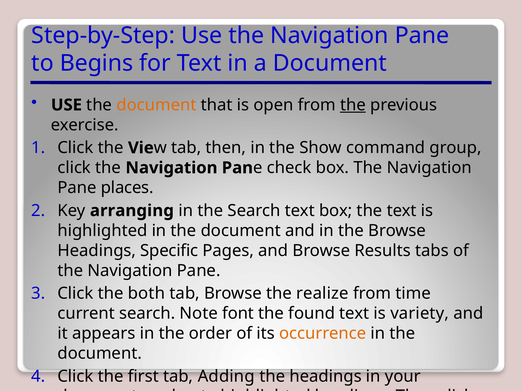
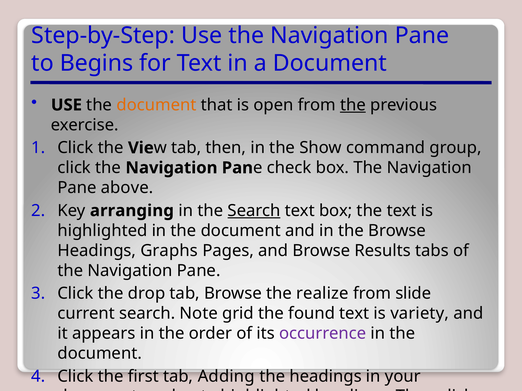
places: places -> above (127, 188)
Search underline: none -> present (254, 211)
Specific: Specific -> Graphs (169, 251)
both: both -> drop (147, 294)
time: time -> slide (413, 294)
font: font -> grid (238, 314)
occurrence colour: orange -> purple (323, 334)
